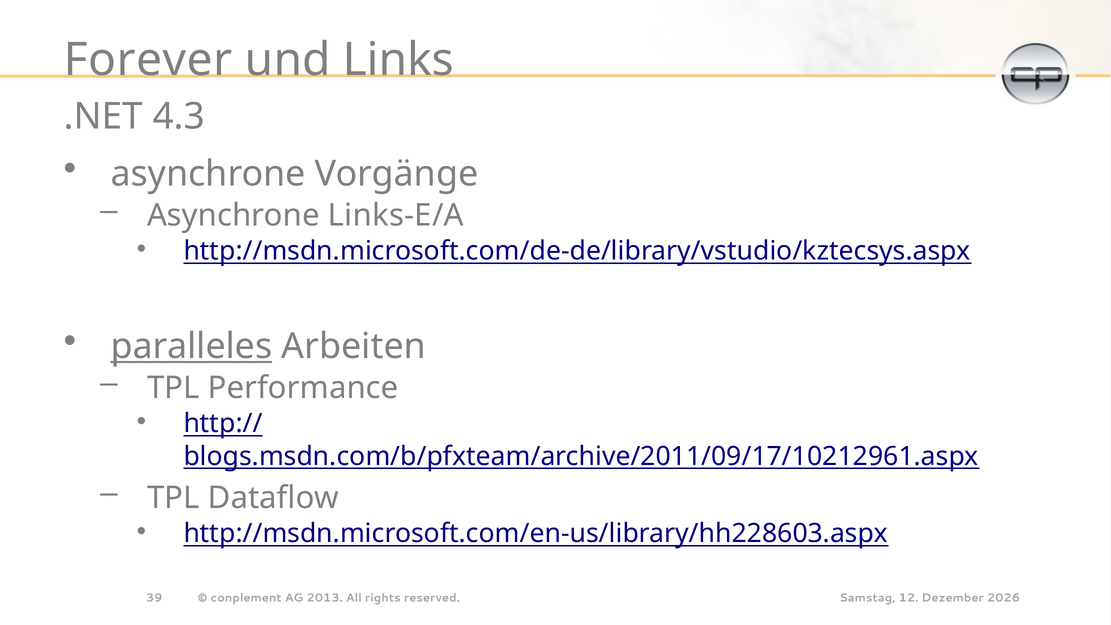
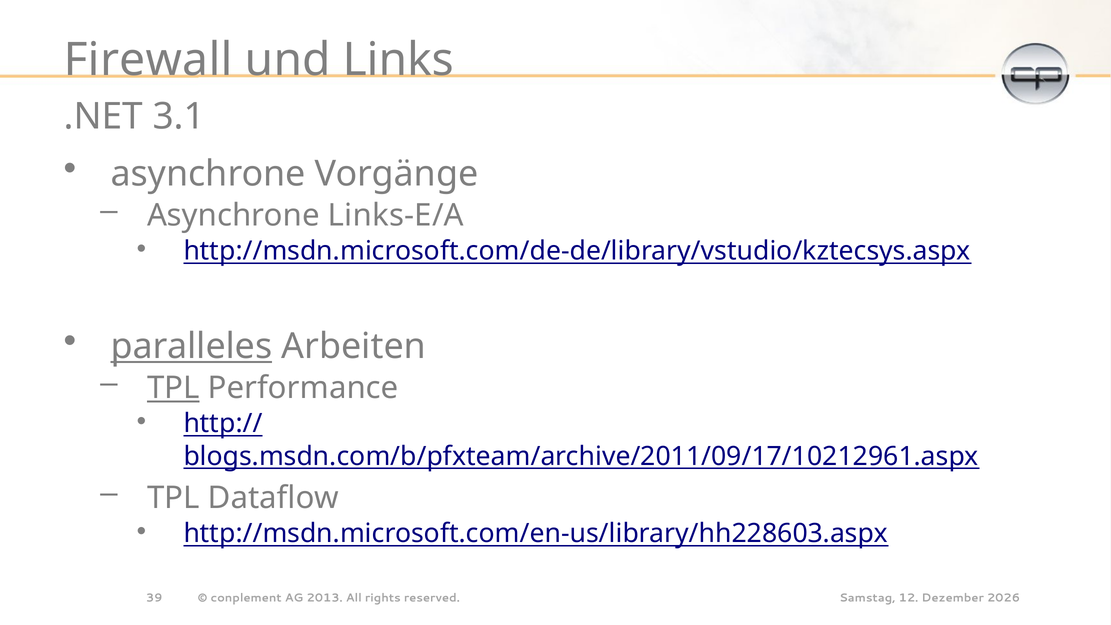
Forever: Forever -> Firewall (148, 60)
4.3: 4.3 -> 3.1 (179, 116)
TPL underline: none -> present (173, 388)
